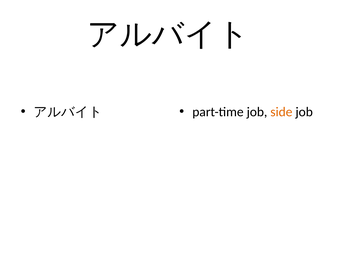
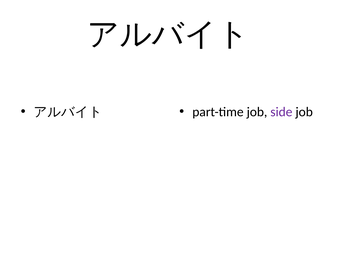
side colour: orange -> purple (281, 112)
